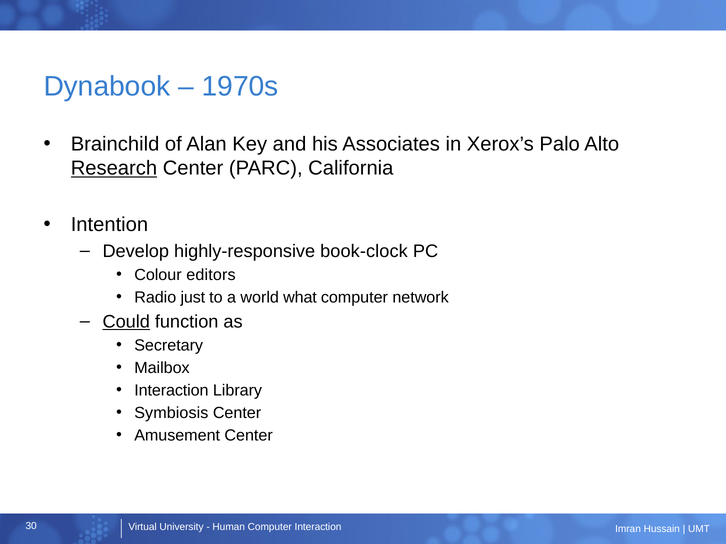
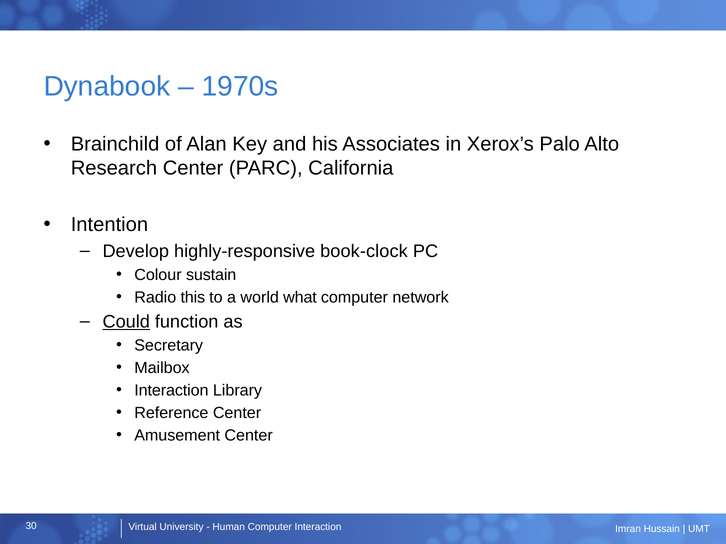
Research underline: present -> none (114, 168)
editors: editors -> sustain (211, 275)
just: just -> this (193, 298)
Symbiosis: Symbiosis -> Reference (171, 413)
